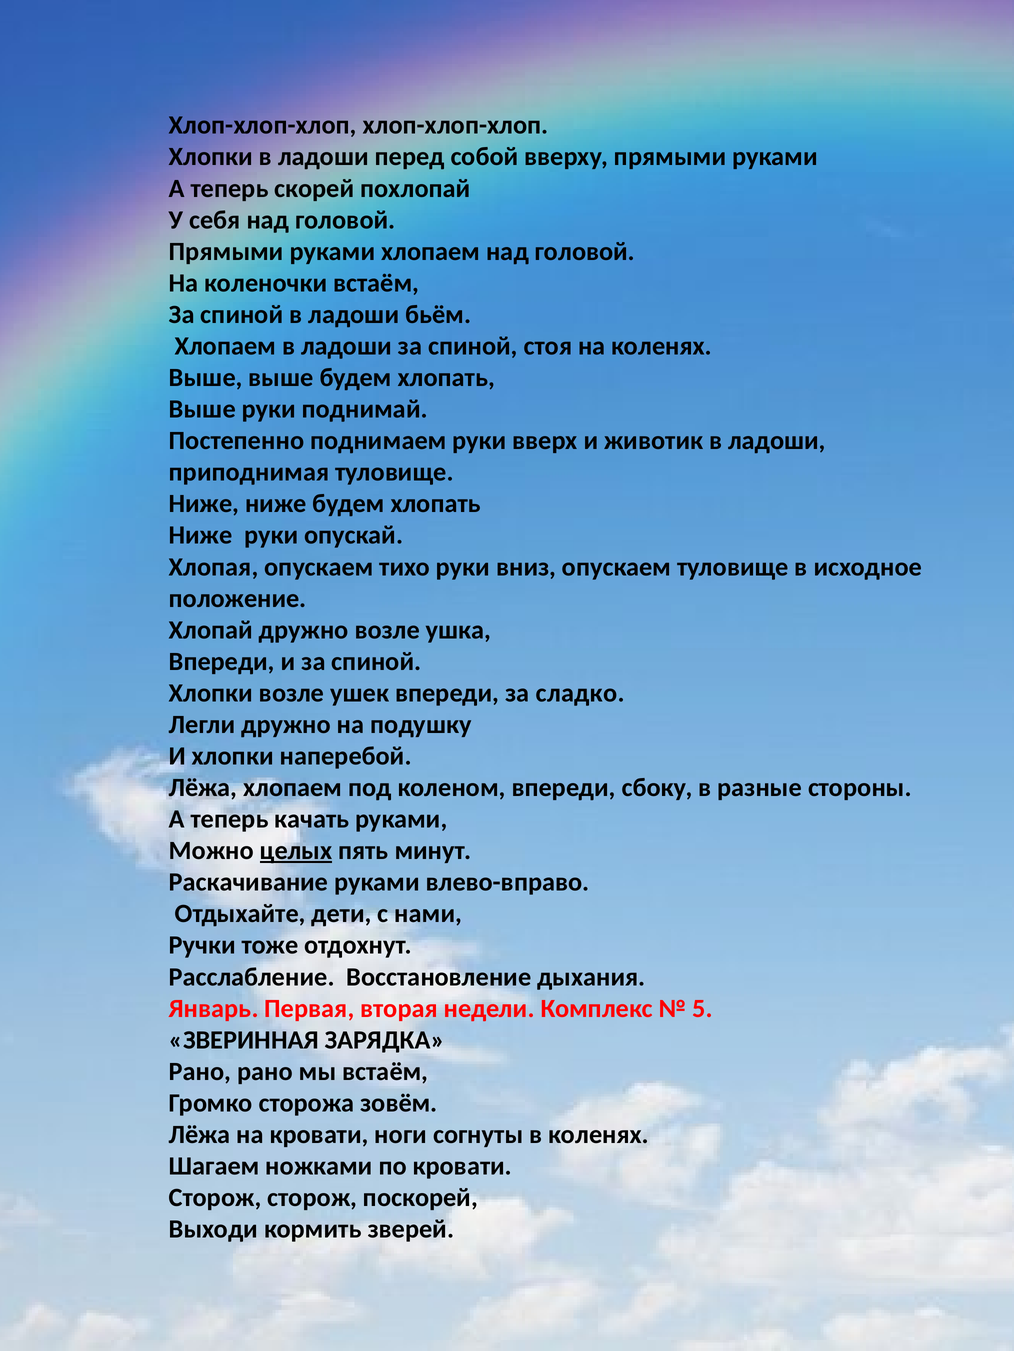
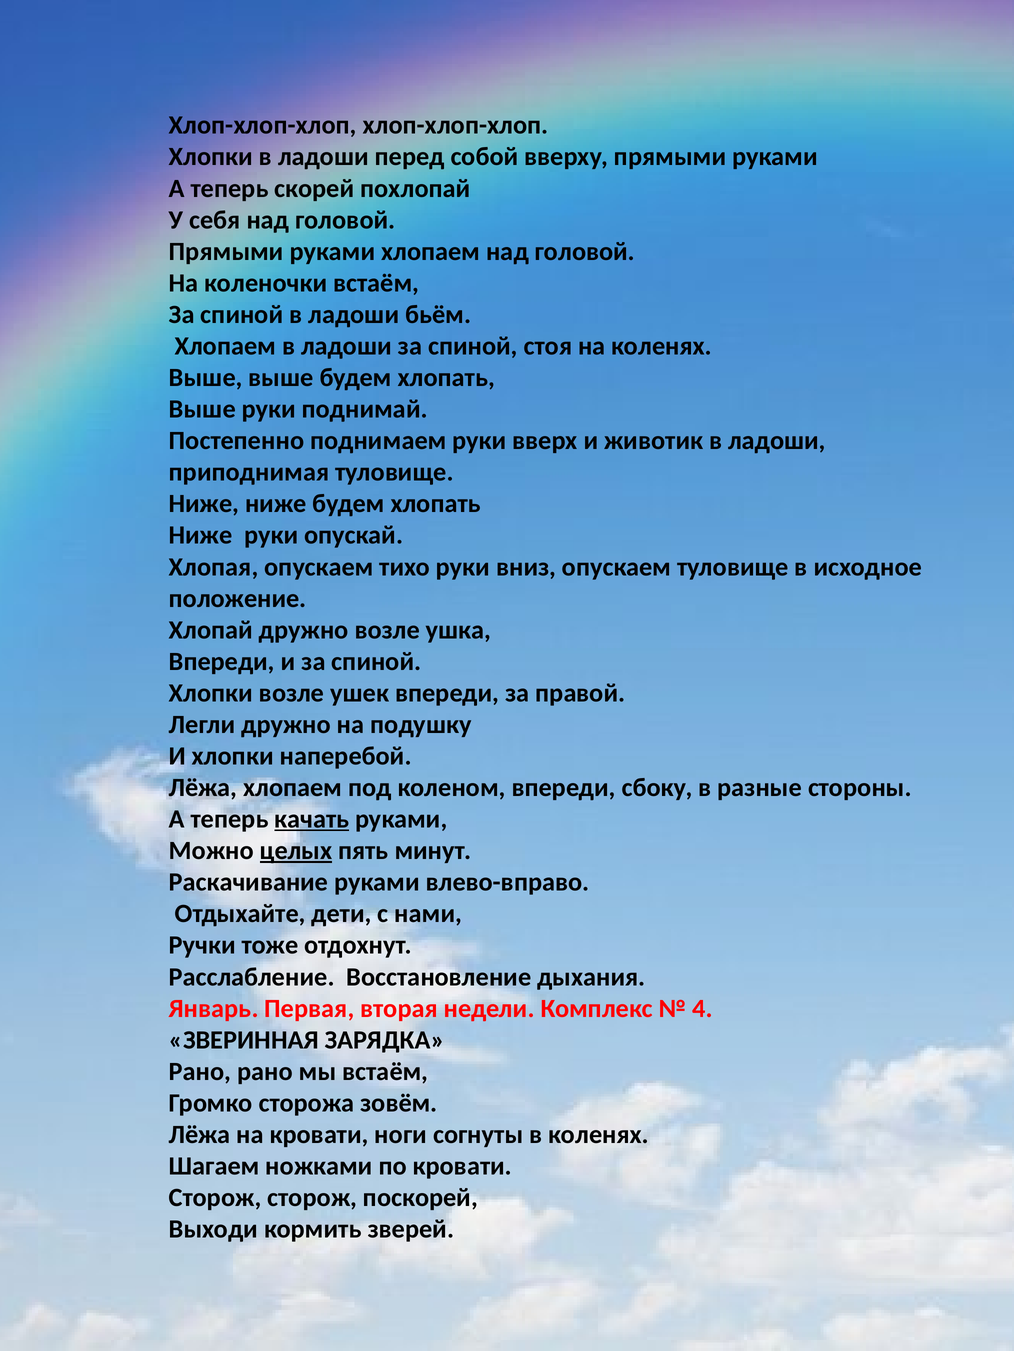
сладко: сладко -> правой (580, 694)
качать underline: none -> present (312, 820)
5: 5 -> 4 (702, 1009)
